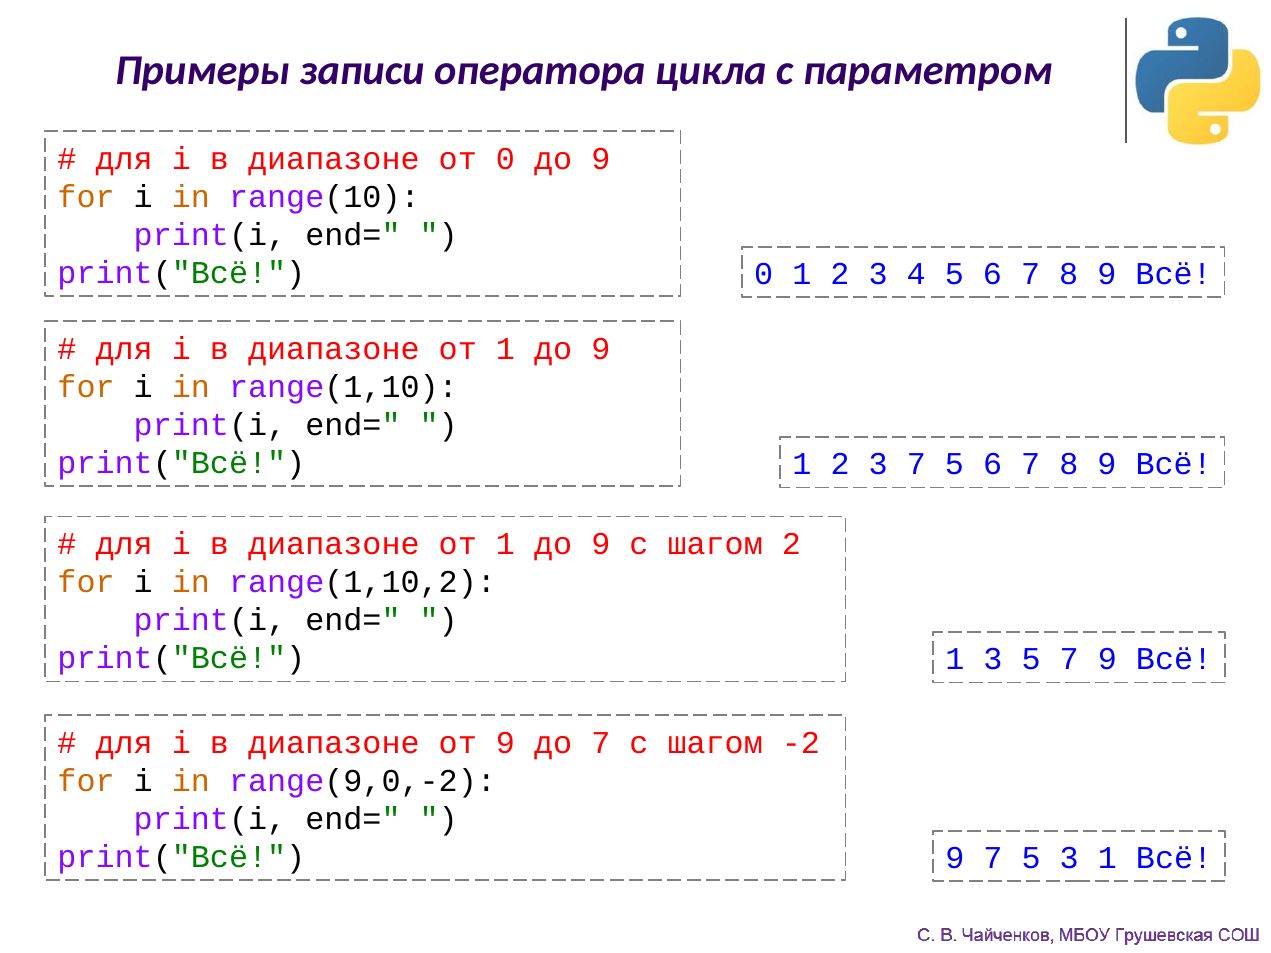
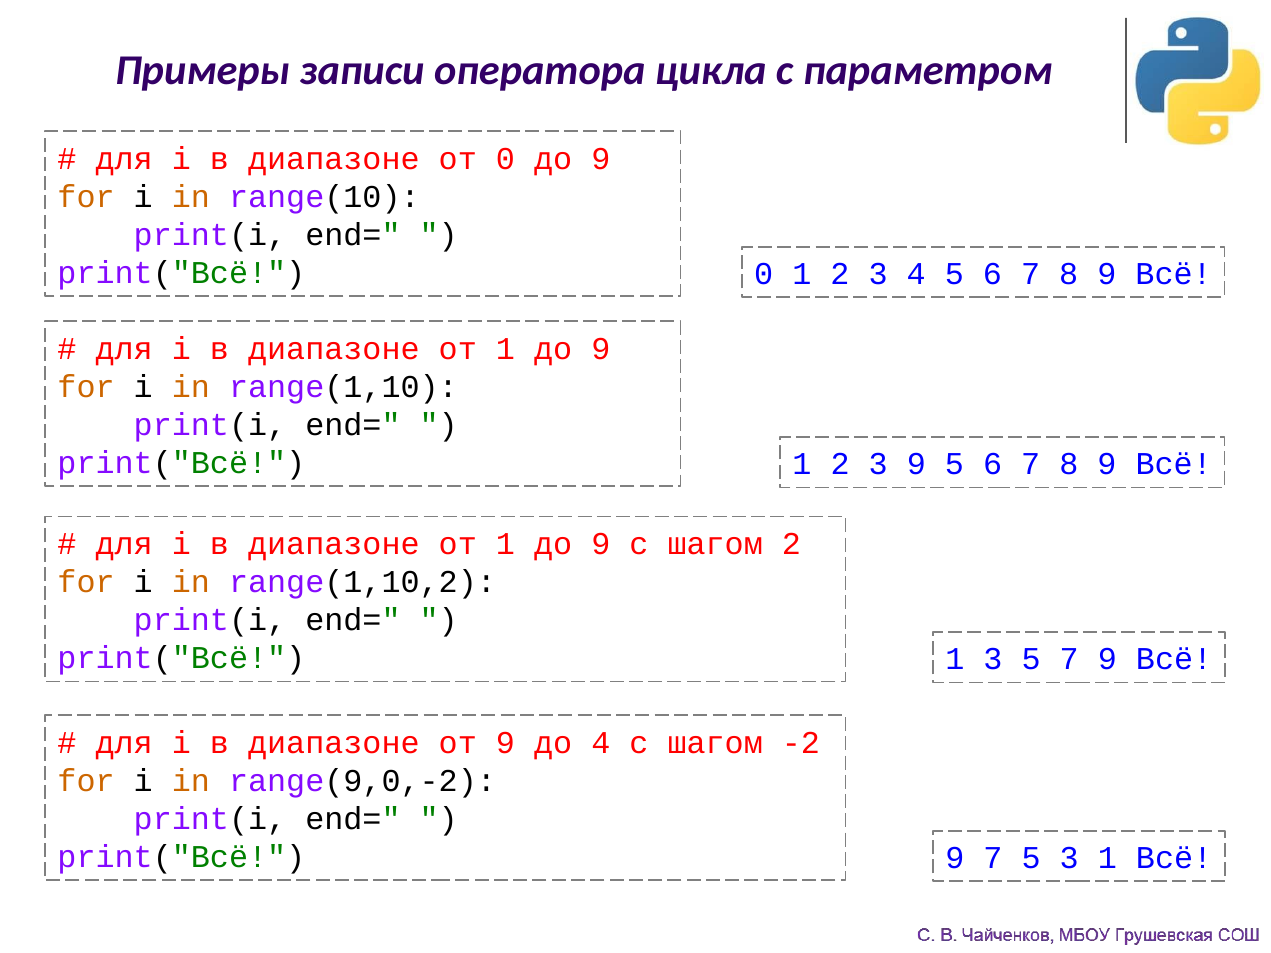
3 7: 7 -> 9 (916, 464)
до 7: 7 -> 4 (601, 743)
